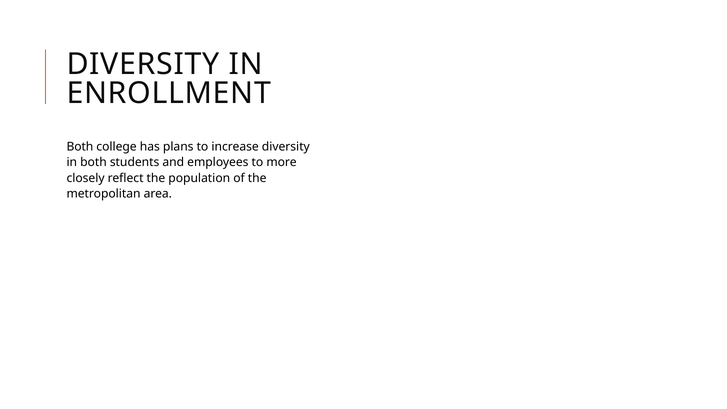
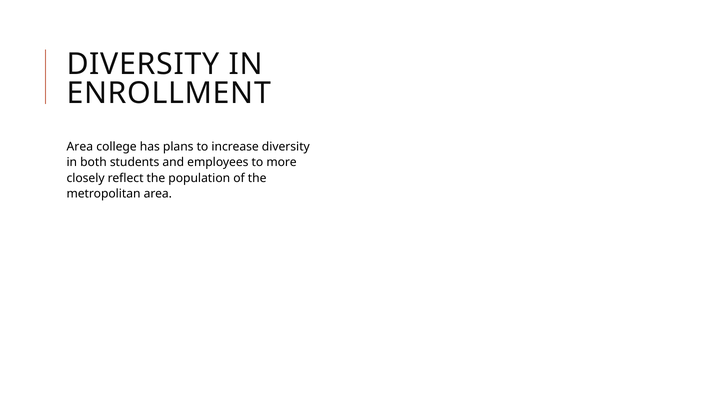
Both: Both -> Area (80, 147)
